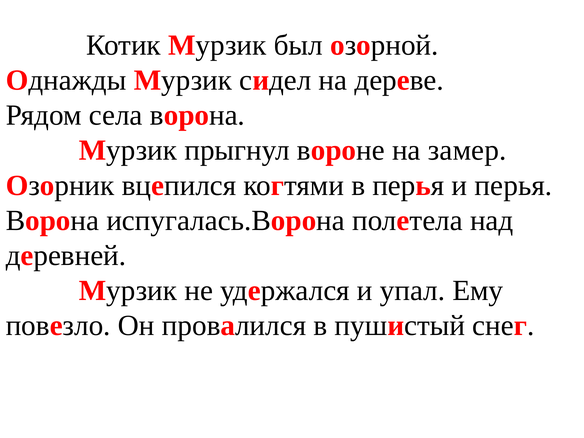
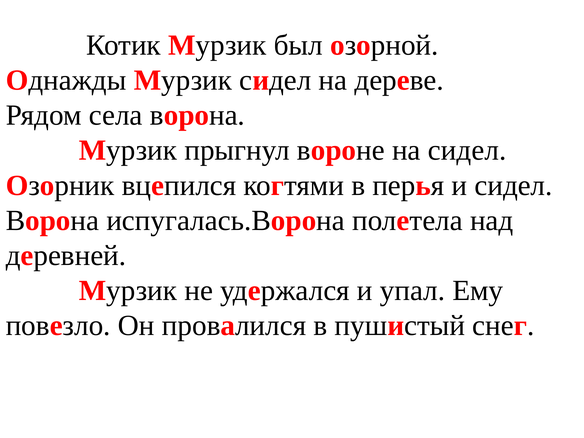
на замер: замер -> сидел (467, 150)
и перья: перья -> сидел (514, 185)
